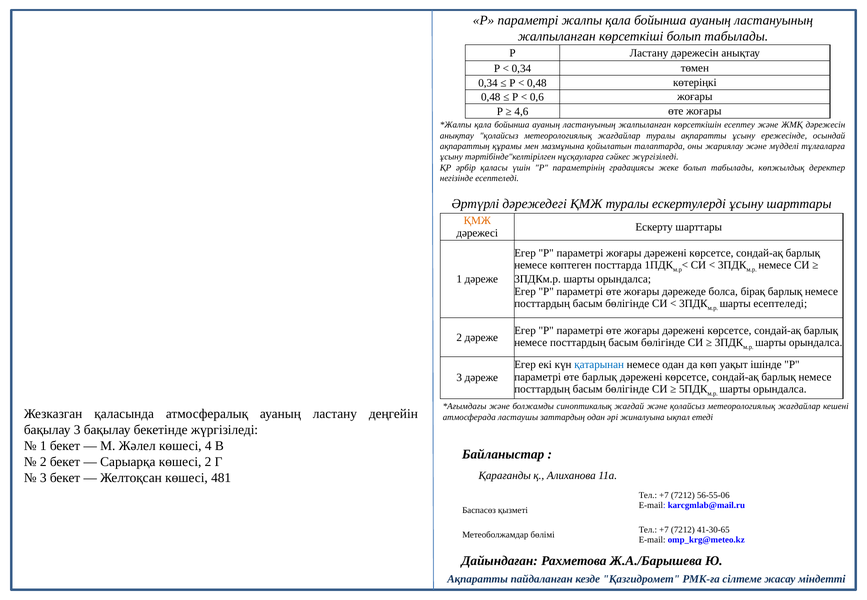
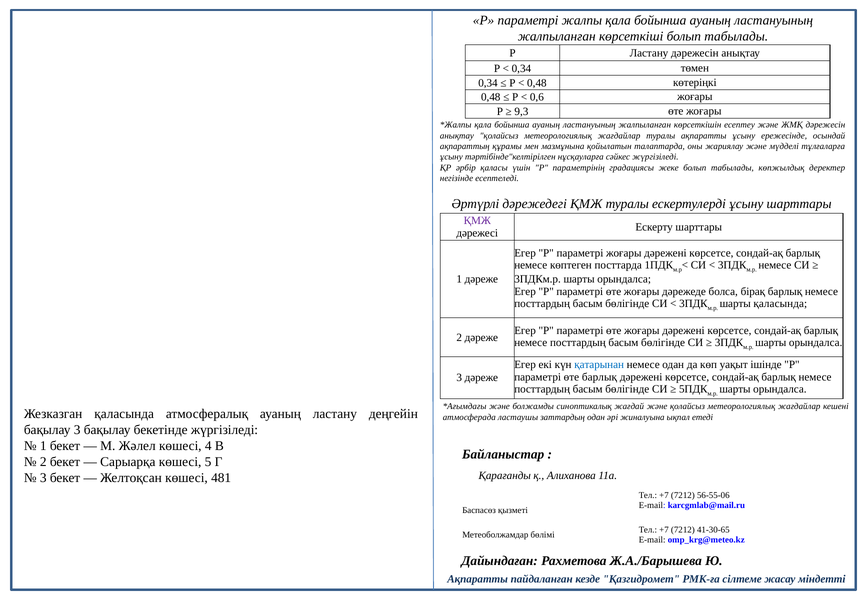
4,6: 4,6 -> 9,3 (521, 112)
ҚМЖ colour: orange -> purple (477, 221)
шарты есептеледі: есептеледі -> қаласында (780, 304)
көшесі 2: 2 -> 5 (208, 462)
